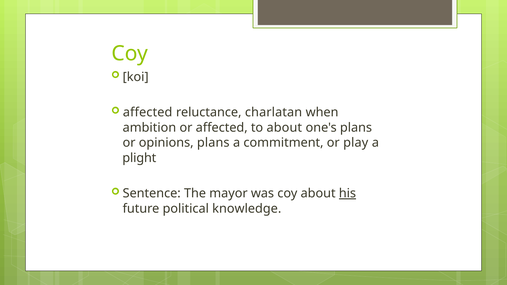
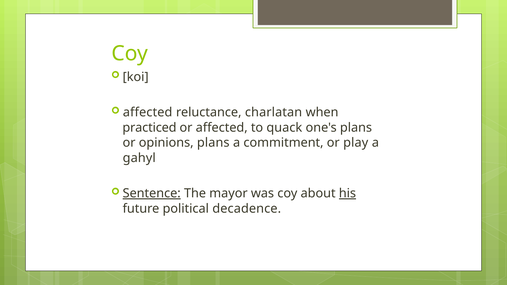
ambition: ambition -> practiced (149, 128)
to about: about -> quack (284, 128)
plight: plight -> gahyl (139, 158)
Sentence underline: none -> present (152, 194)
knowledge: knowledge -> decadence (247, 209)
